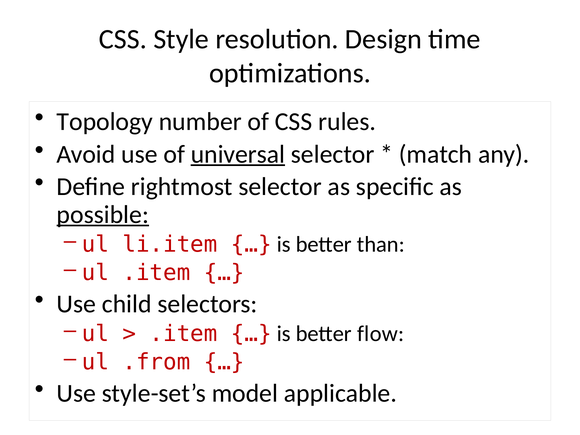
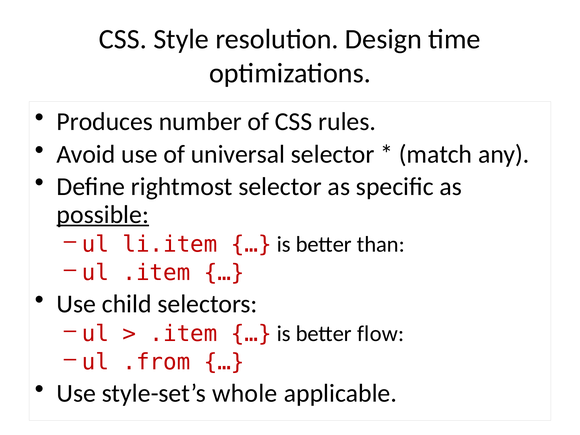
Topology: Topology -> Produces (105, 122)
universal underline: present -> none (238, 154)
model: model -> whole (245, 393)
